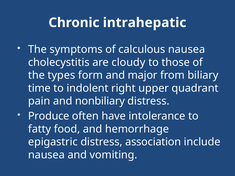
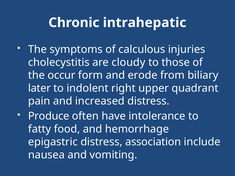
calculous nausea: nausea -> injuries (187, 49)
types: types -> occur (61, 75)
major: major -> erode (143, 75)
time: time -> later (39, 88)
nonbiliary: nonbiliary -> increased (100, 101)
